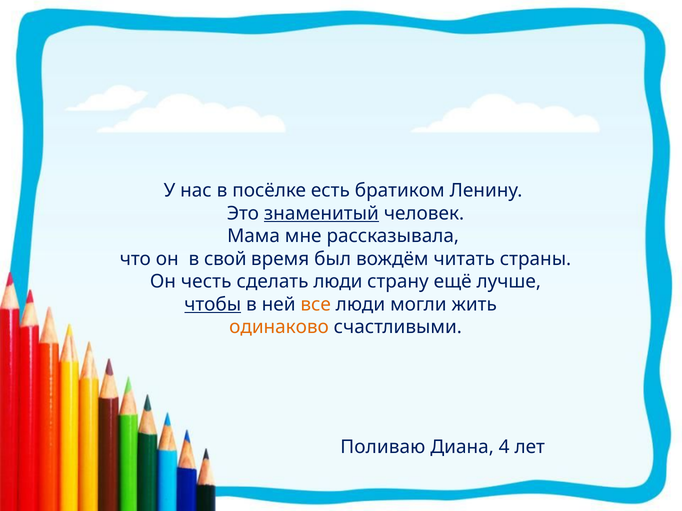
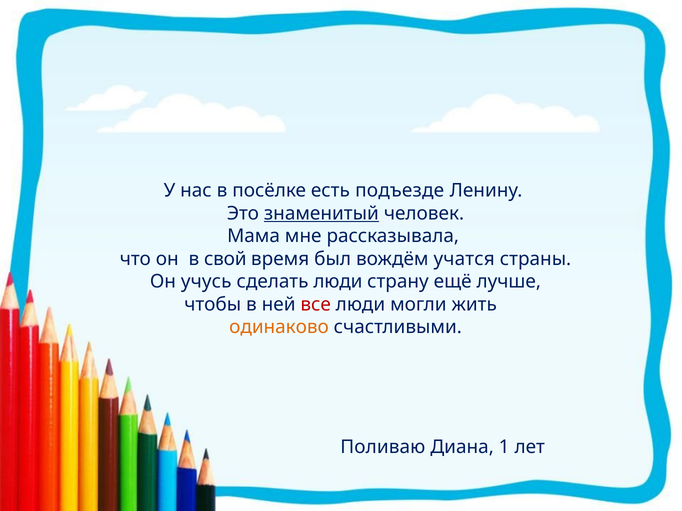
братиком: братиком -> подъезде (400, 191)
читать: читать -> учатся (464, 259)
честь: честь -> учусь (206, 282)
чтобы underline: present -> none (213, 305)
все colour: orange -> red (316, 305)
4: 4 -> 1 (504, 448)
